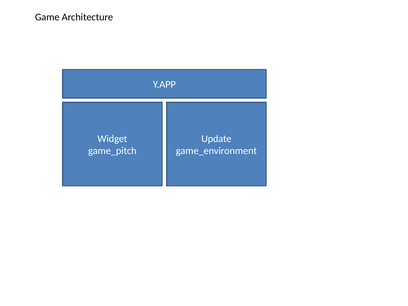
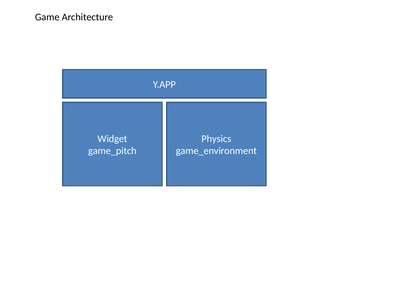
Update: Update -> Physics (216, 139)
